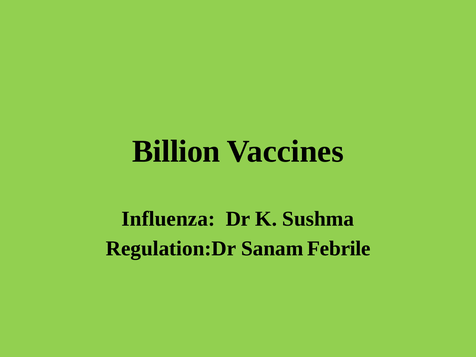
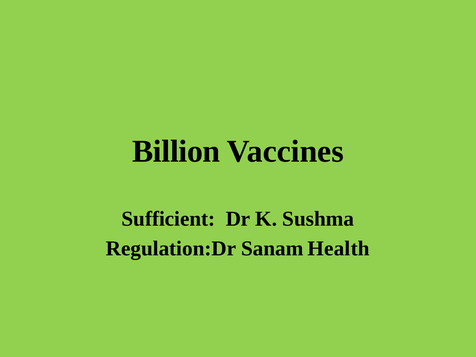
Influenza: Influenza -> Sufficient (168, 219)
Febrile: Febrile -> Health (339, 248)
